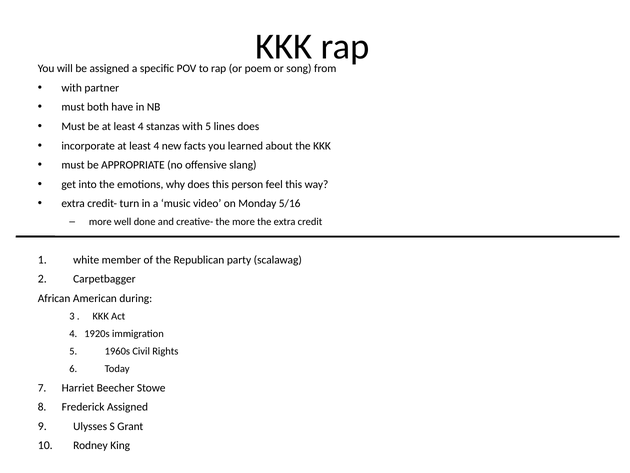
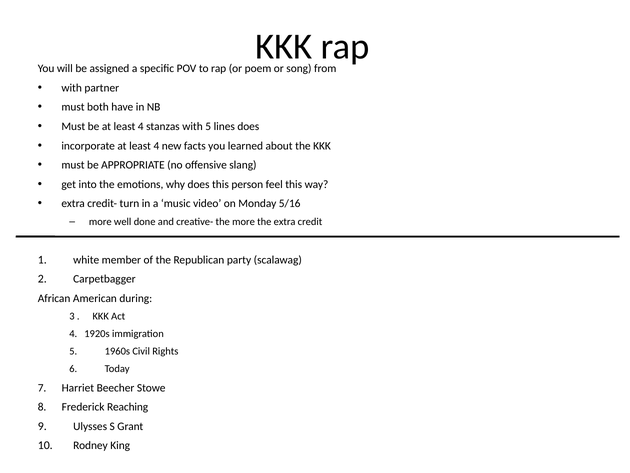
Frederick Assigned: Assigned -> Reaching (128, 407)
